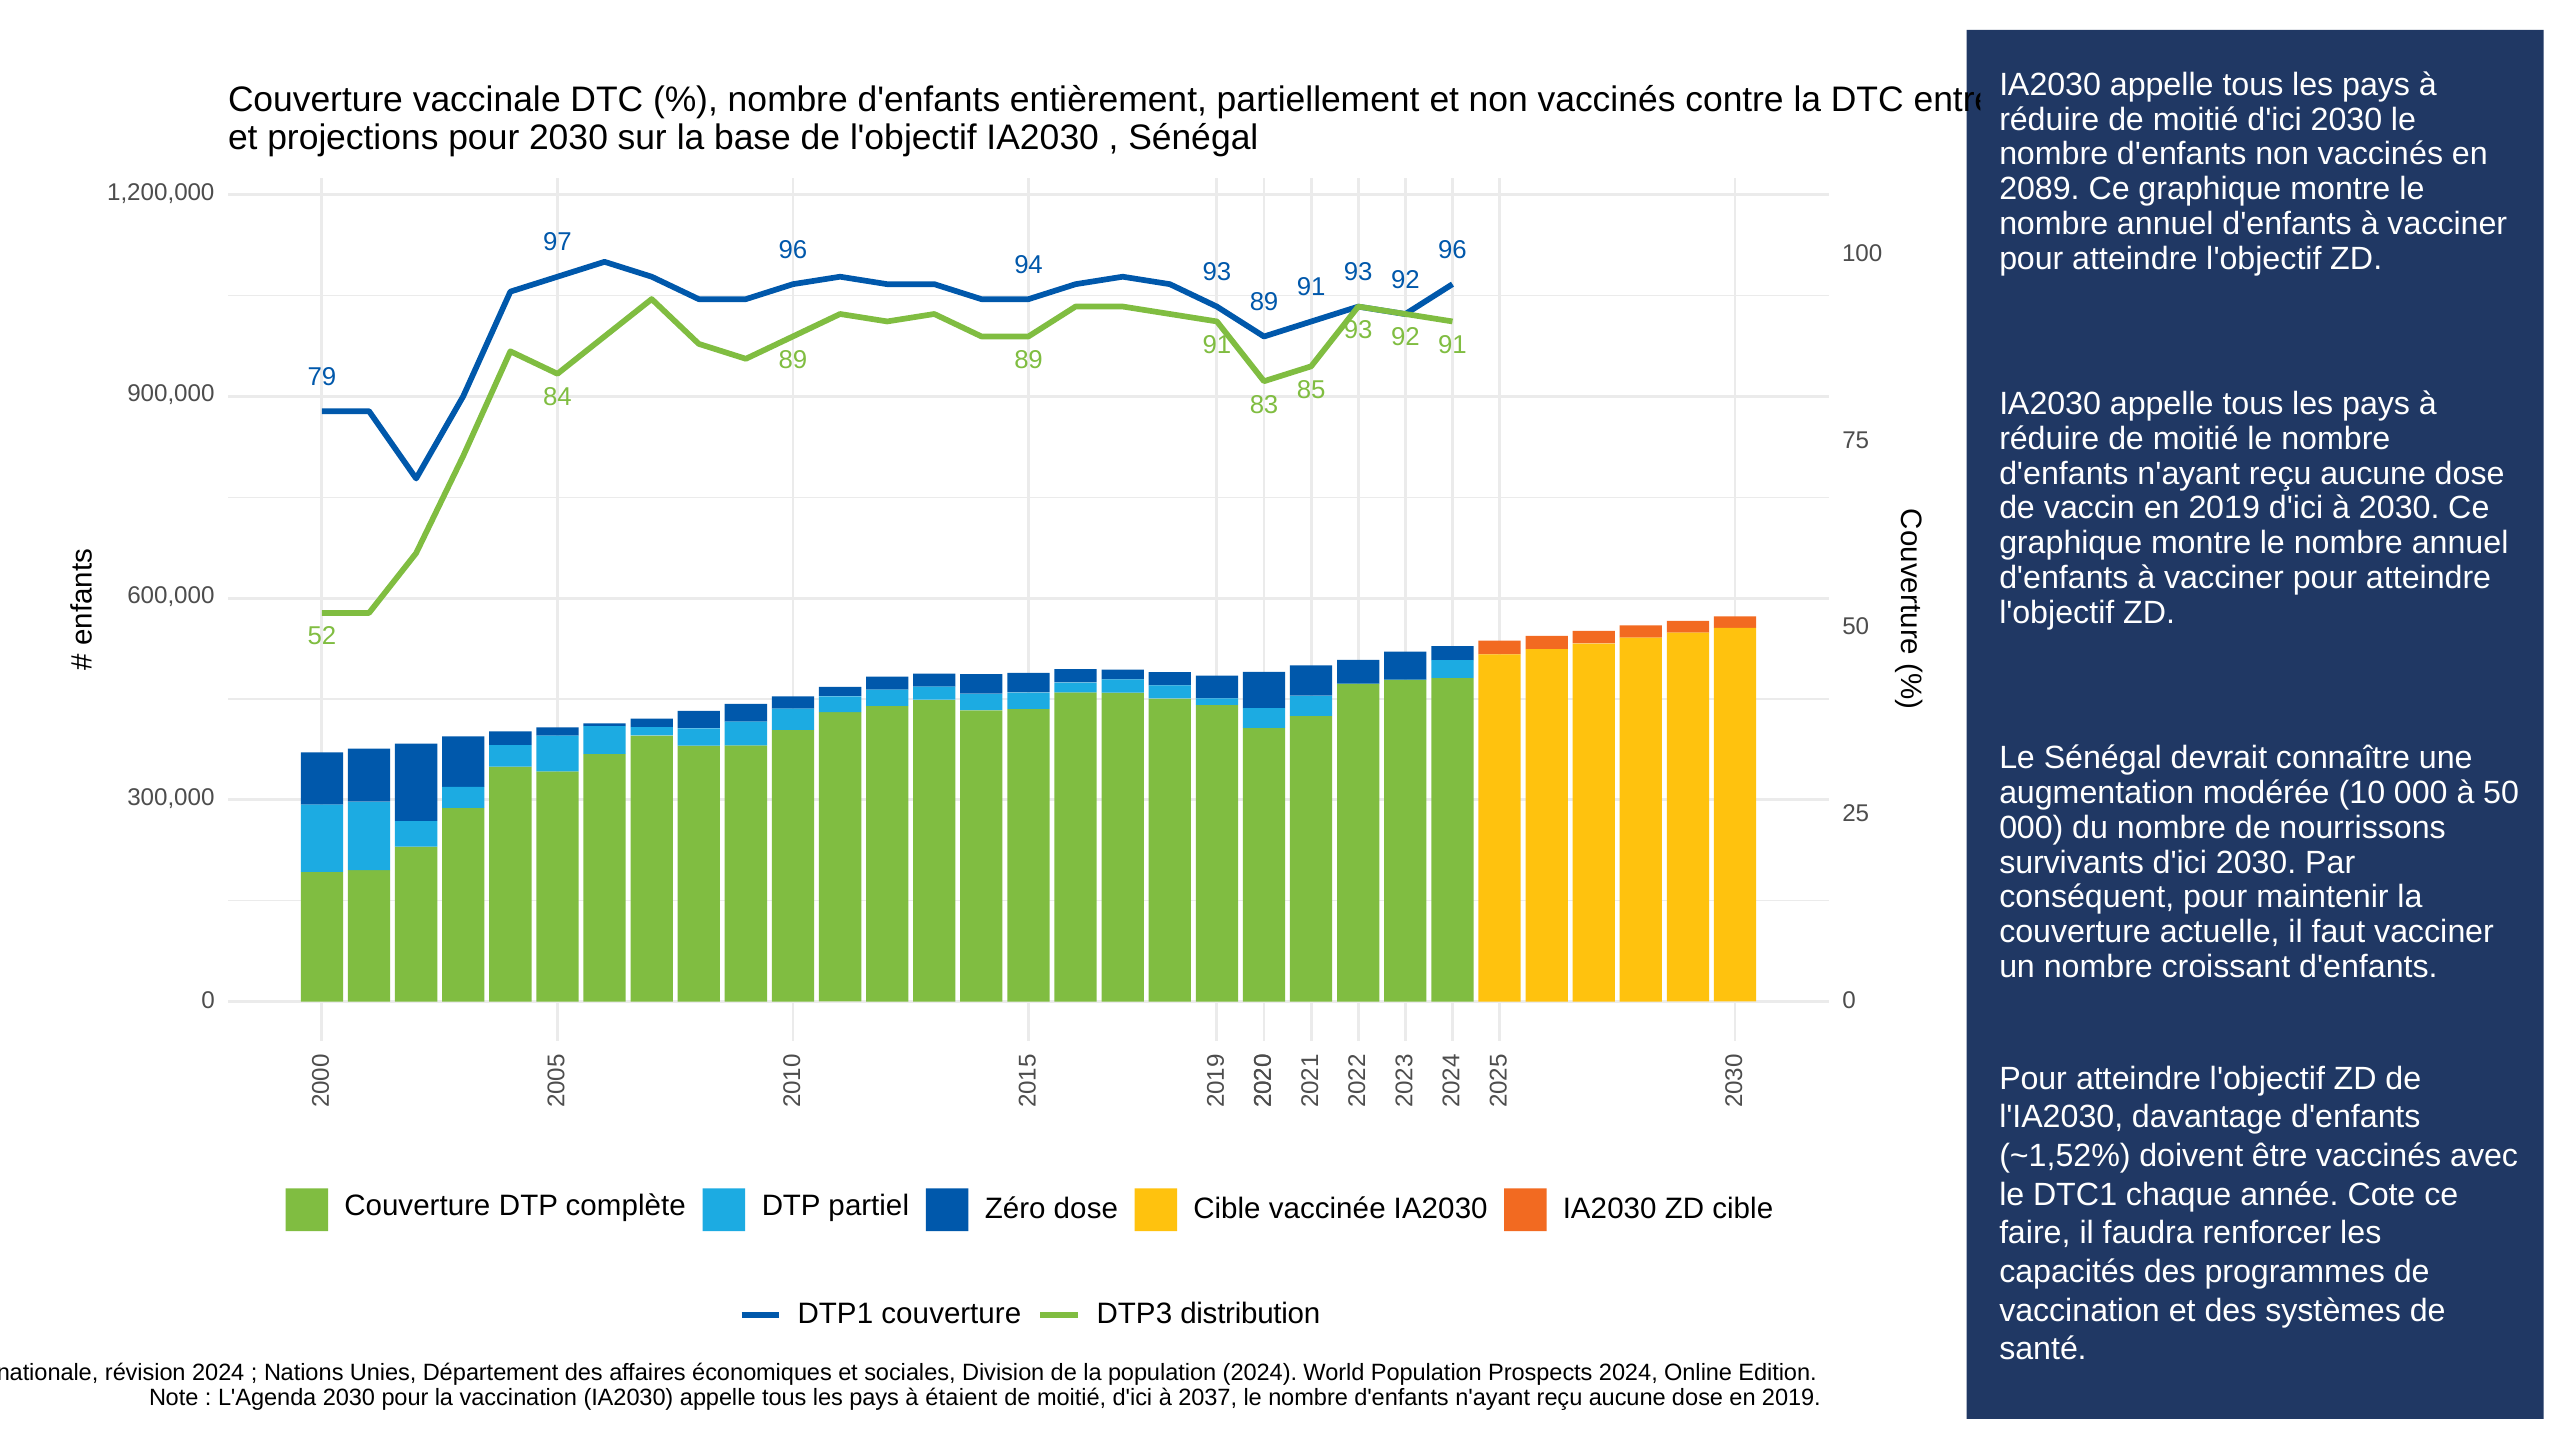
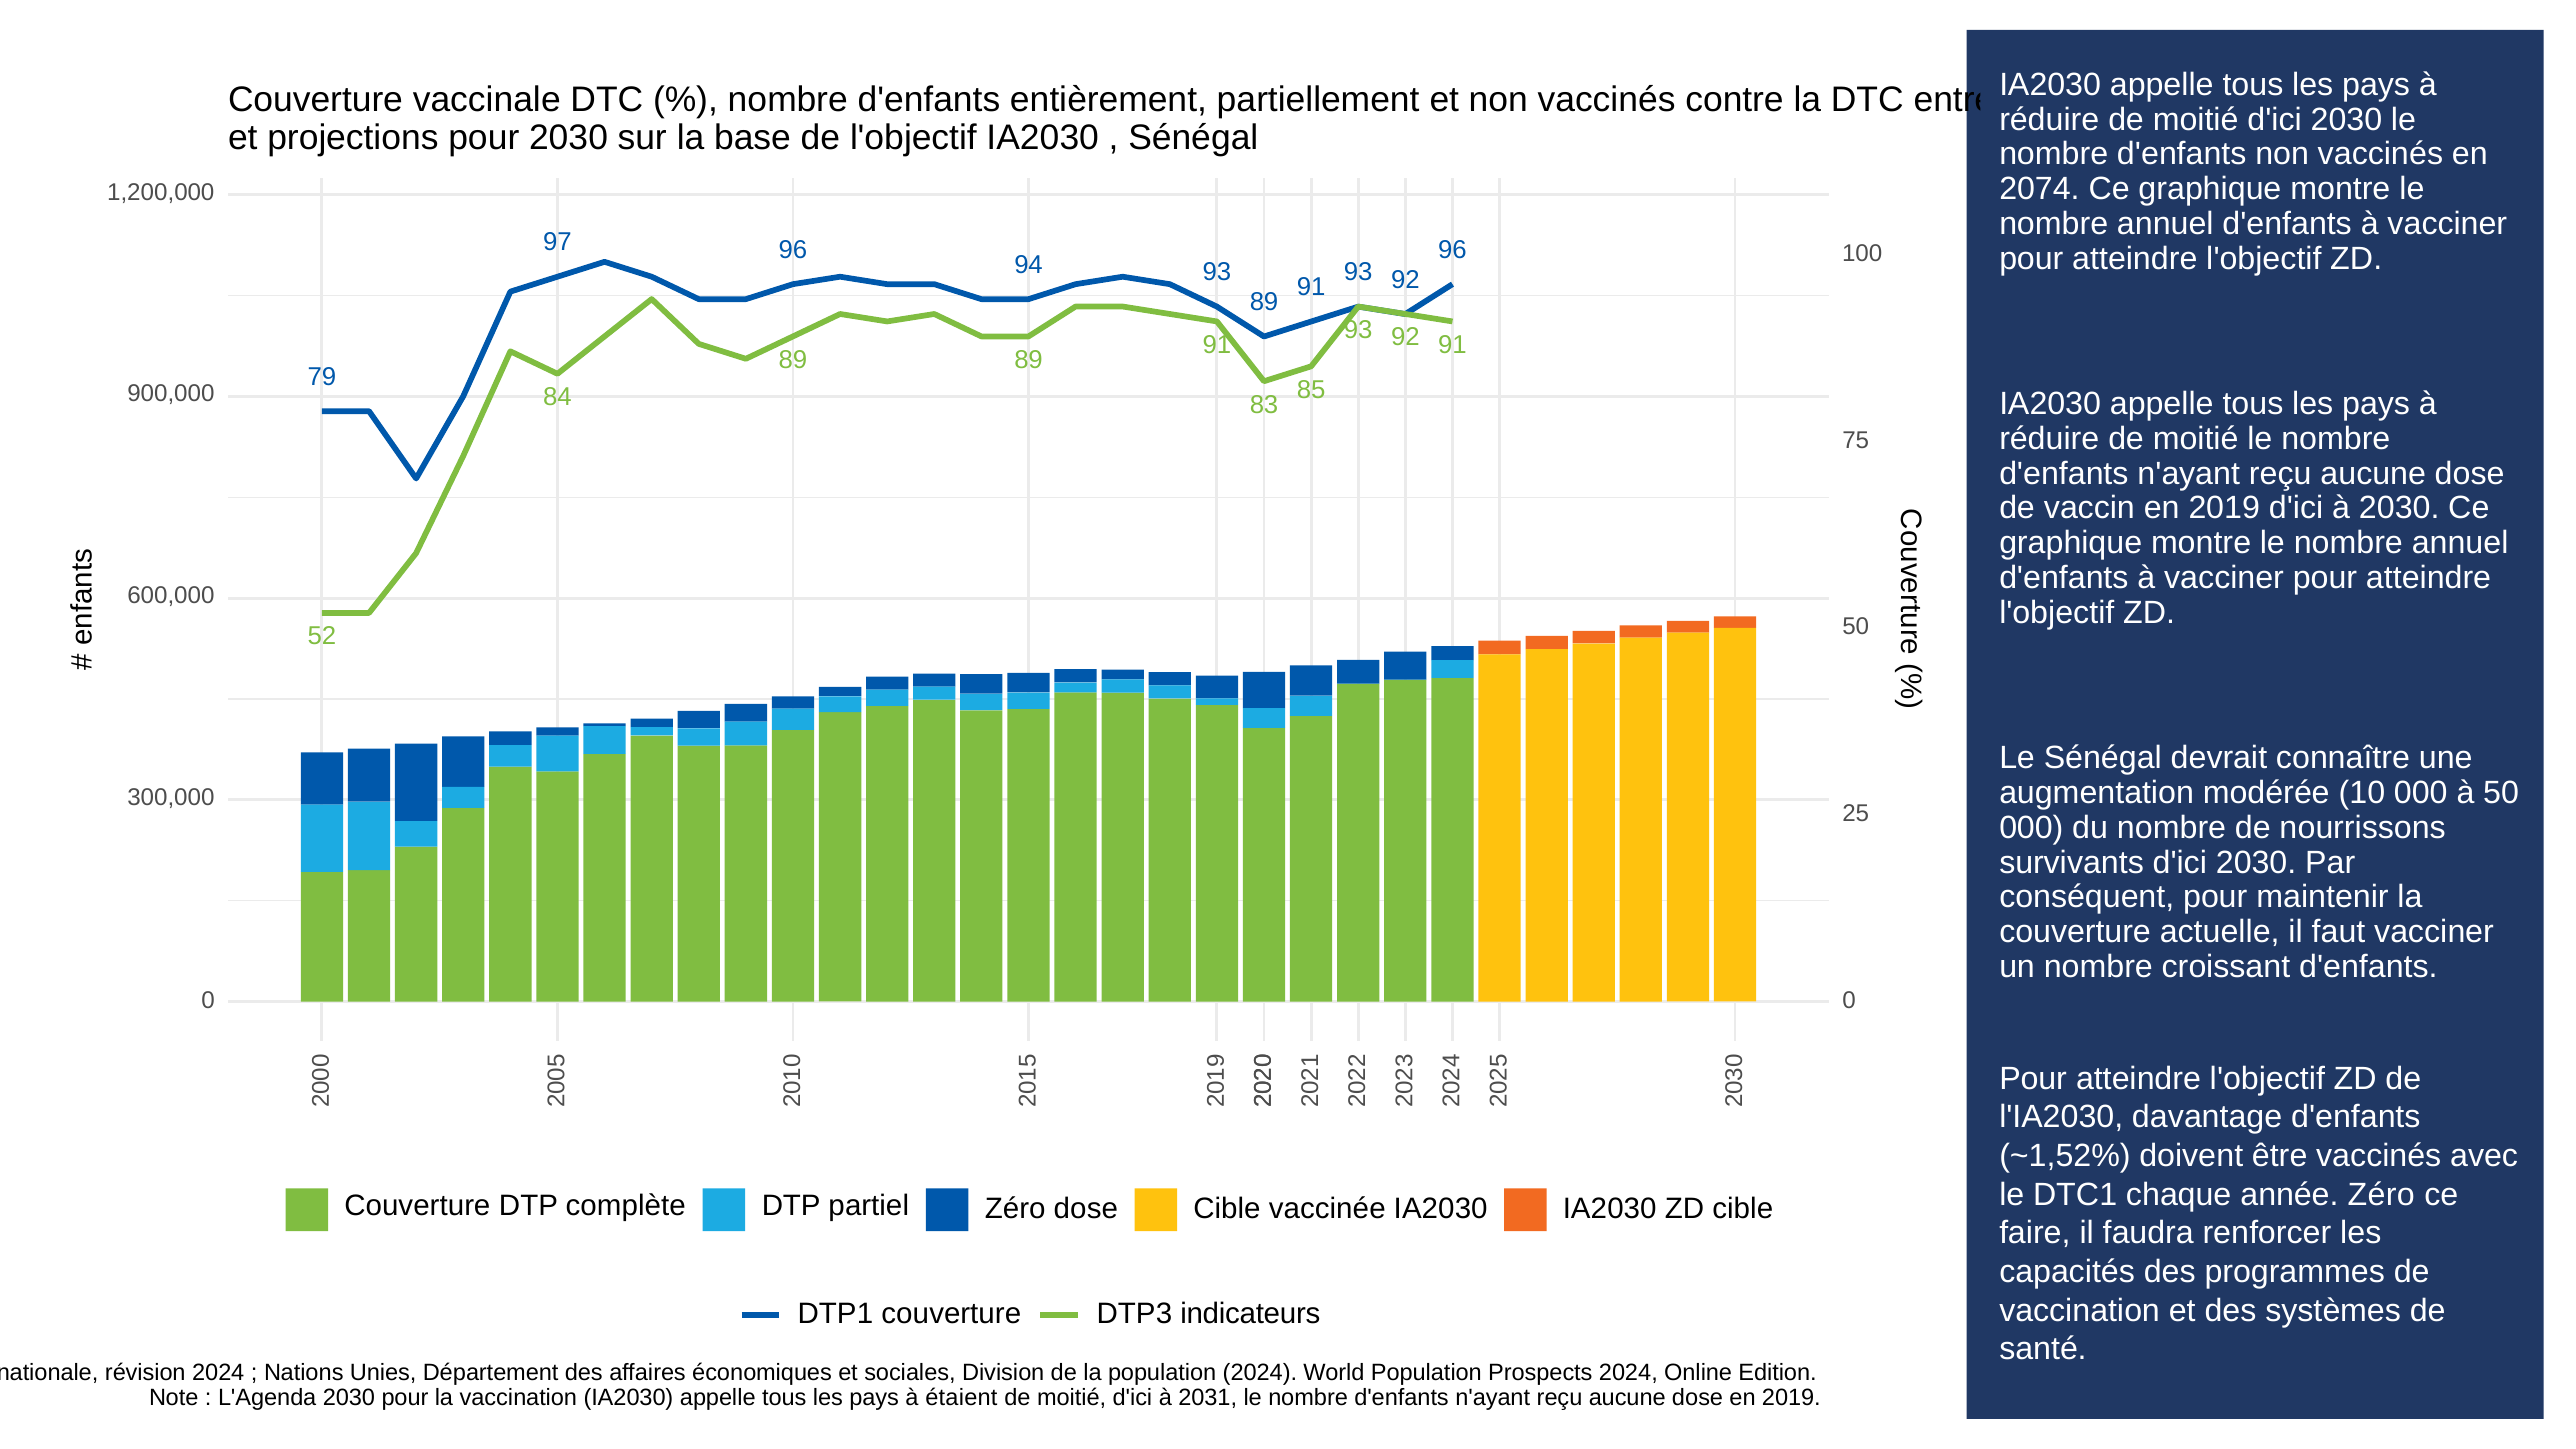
2089: 2089 -> 2074 (2039, 189)
année Cote: Cote -> Zéro (2381, 1195)
distribution: distribution -> indicateurs (1250, 1314)
2037: 2037 -> 2031 (1208, 1398)
